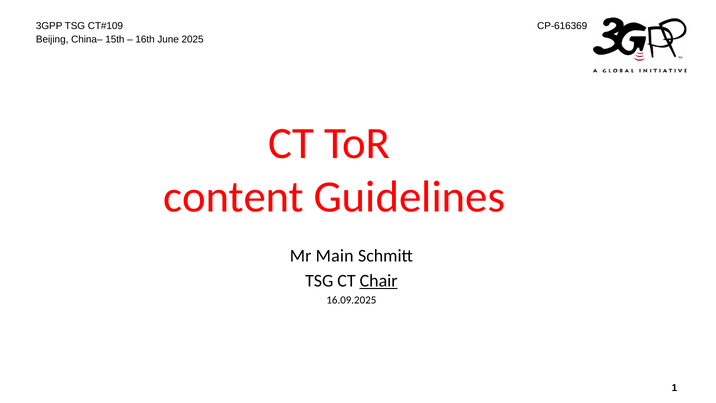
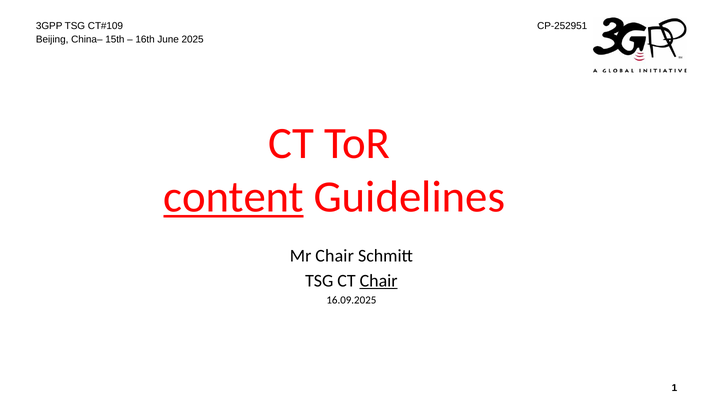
CP-616369: CP-616369 -> CP-252951 (562, 26)
content underline: none -> present (234, 197)
Mr Main: Main -> Chair (335, 256)
